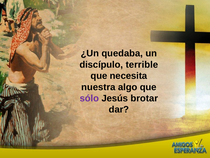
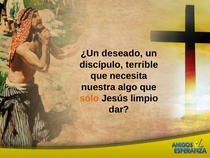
quedaba: quedaba -> deseado (122, 53)
sólo colour: purple -> orange (89, 98)
brotar: brotar -> limpio (144, 98)
